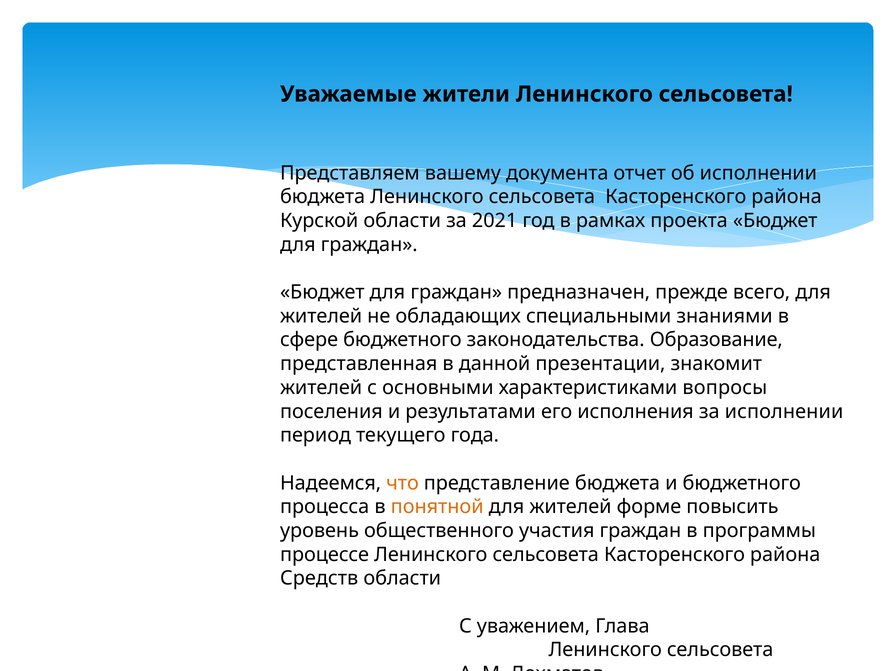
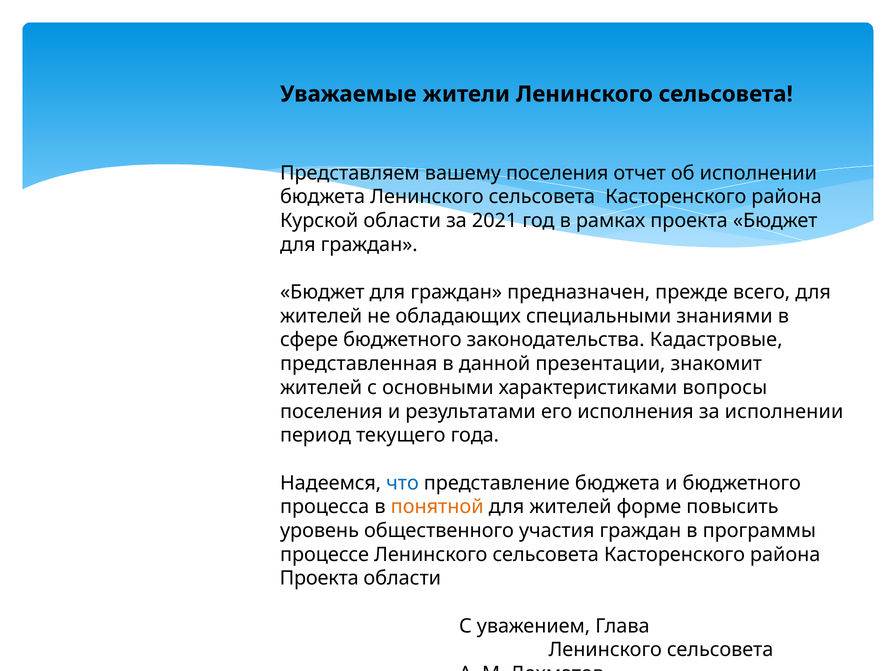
вашему документа: документа -> поселения (557, 173)
Образование: Образование -> Кадастровые (716, 340)
что colour: orange -> blue (403, 483)
Средств: Средств -> Проекта (319, 579)
